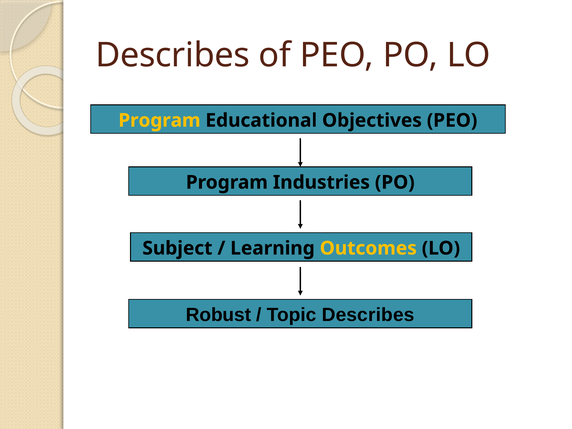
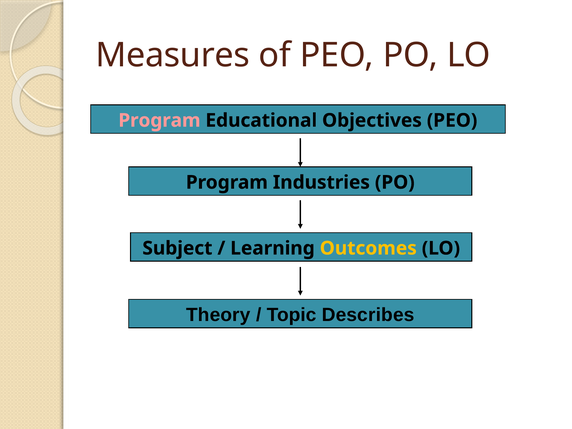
Describes: Describes -> Measures (173, 55)
Program colour: yellow -> pink (159, 120)
Robust: Robust -> Theory (218, 315)
